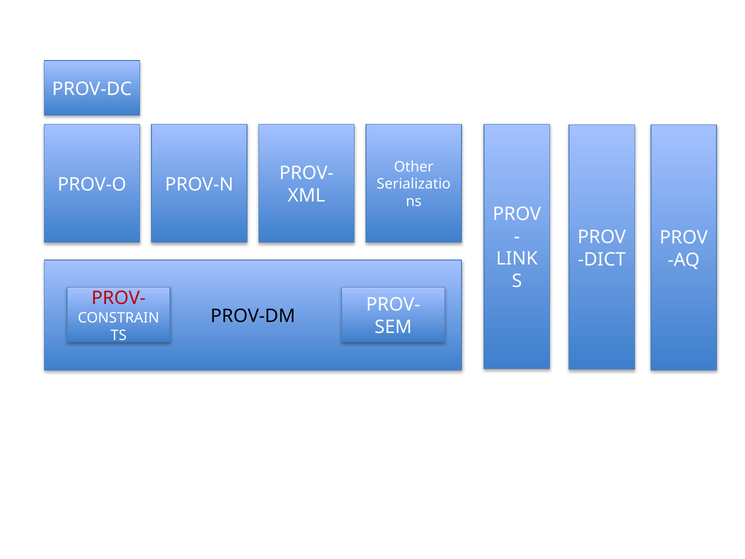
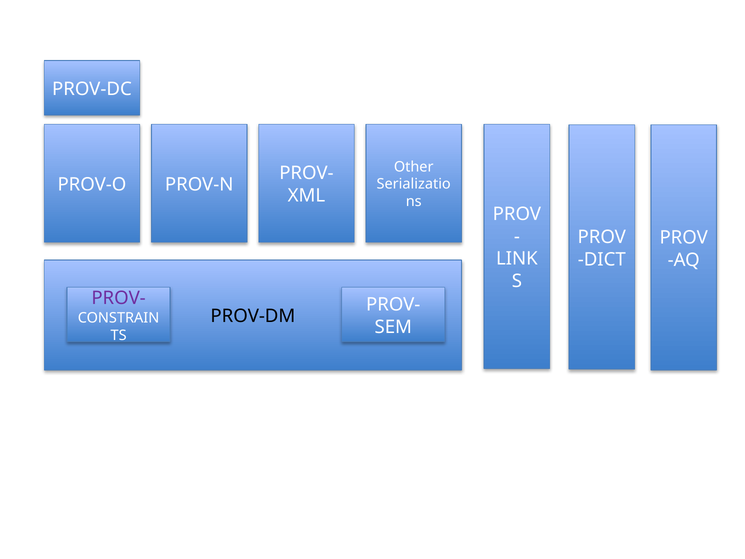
PROV- colour: red -> purple (119, 298)
